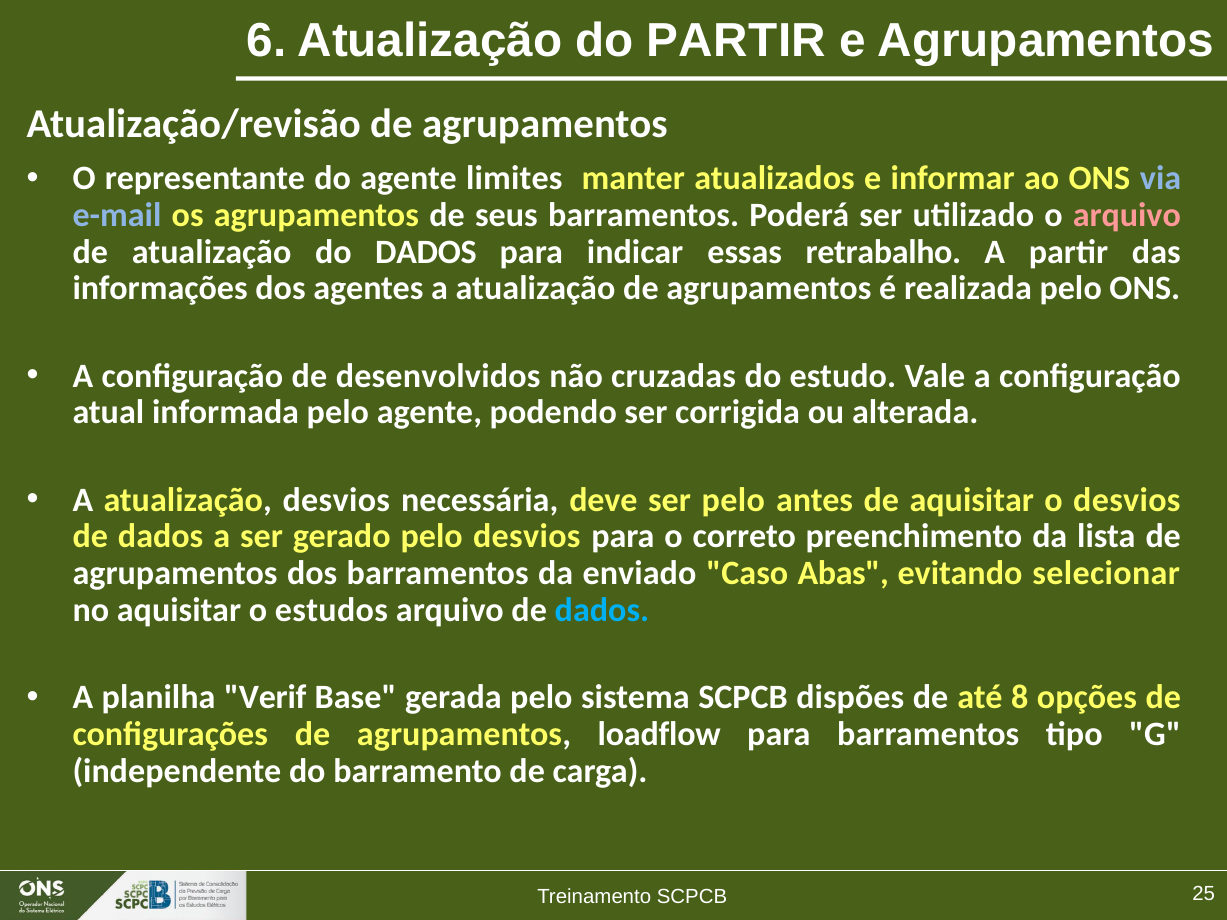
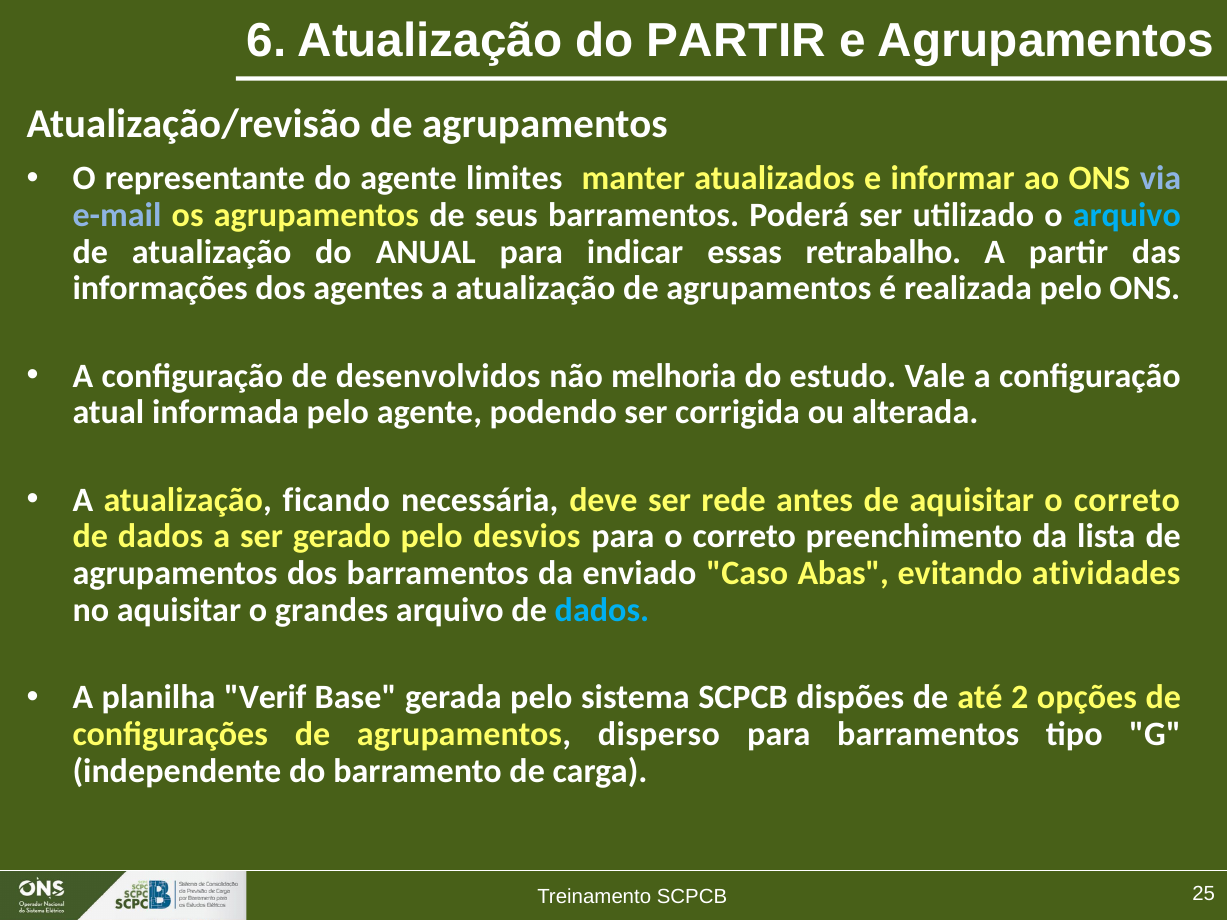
arquivo colour: pink -> light blue (1127, 215)
do DADOS: DADOS -> ANUAL (426, 252)
cruzadas: cruzadas -> melhoria (674, 376)
atualização desvios: desvios -> ficando (336, 500)
ser pelo: pelo -> rede (734, 500)
aquisitar o desvios: desvios -> correto (1127, 500)
selecionar: selecionar -> atividades (1106, 574)
estudos: estudos -> grandes (332, 610)
8: 8 -> 2 (1020, 698)
loadflow: loadflow -> disperso (659, 734)
